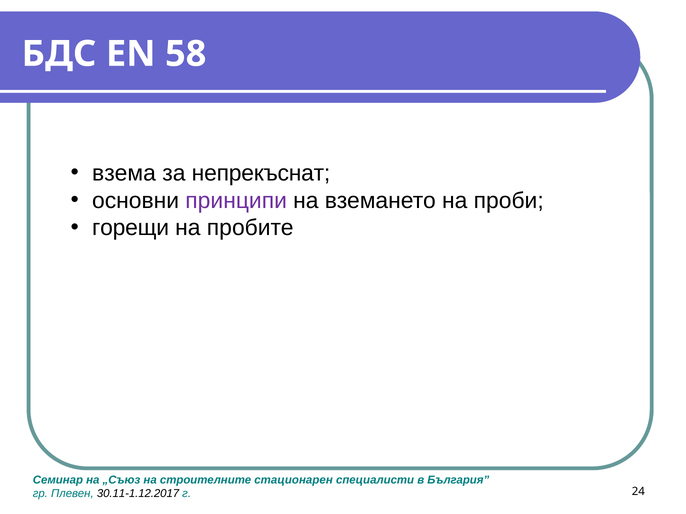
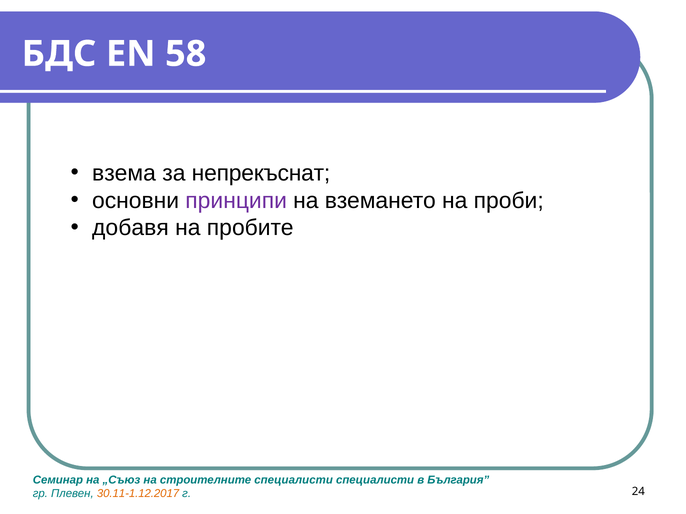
горещи: горещи -> добавя (130, 228)
строителните стационарен: стационарен -> специалисти (294, 480)
30.11-1.12.2017 colour: black -> orange (138, 494)
